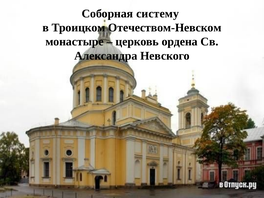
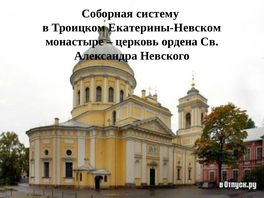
Отечеством-Невском: Отечеством-Невском -> Екатерины-Невском (165, 28)
